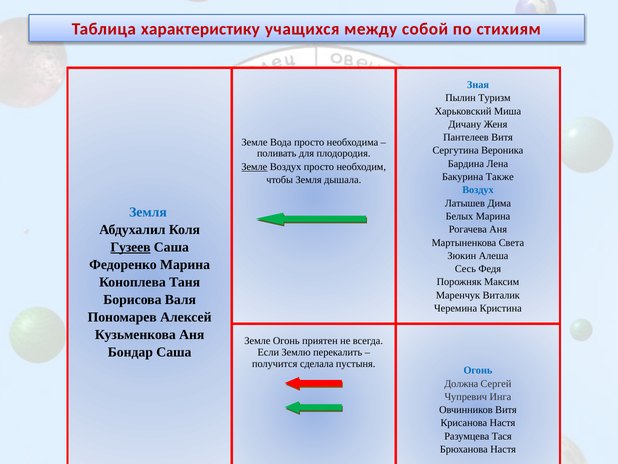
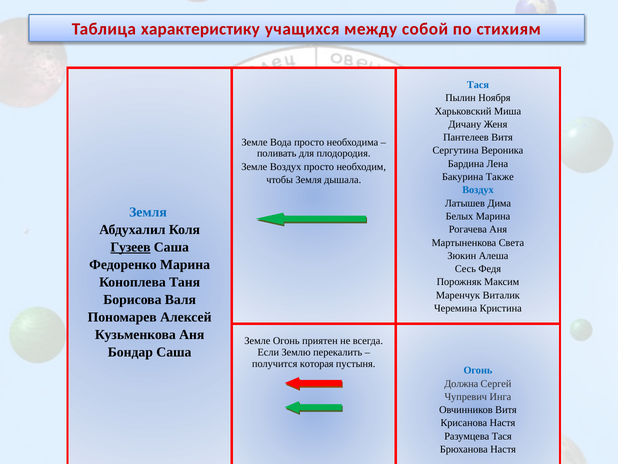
Зная: Зная -> Тася (478, 85)
Туризм: Туризм -> Ноября (494, 98)
Земле underline: present -> none (254, 167)
сделала: сделала -> которая (317, 363)
